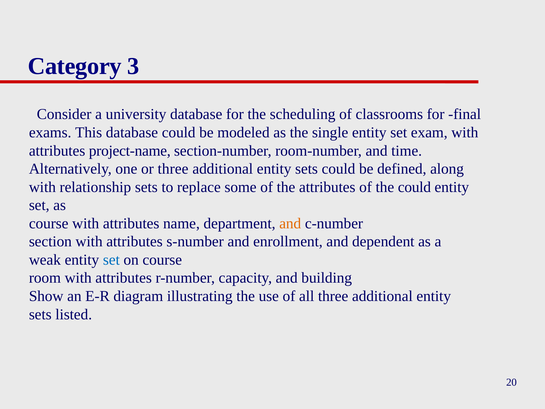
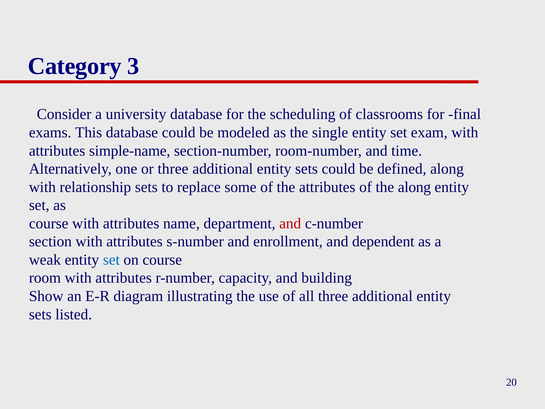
project-name: project-name -> simple-name (130, 151)
the could: could -> along (414, 187)
and colour: orange -> red (290, 223)
